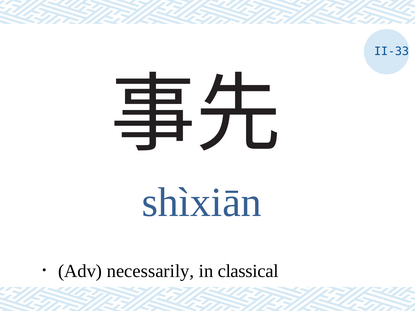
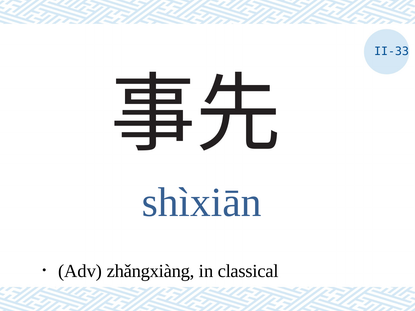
necessarily: necessarily -> zhǎngxiàng (151, 271)
